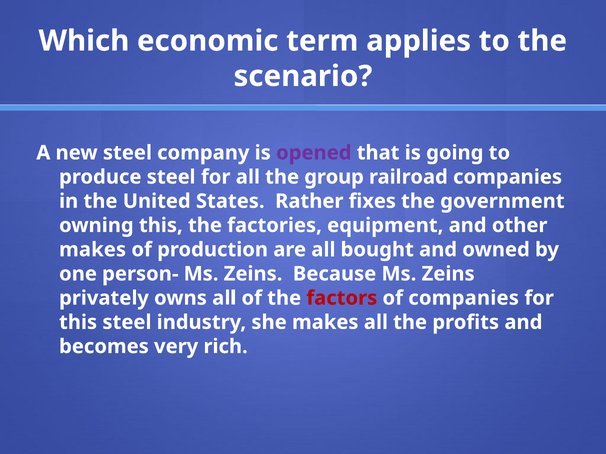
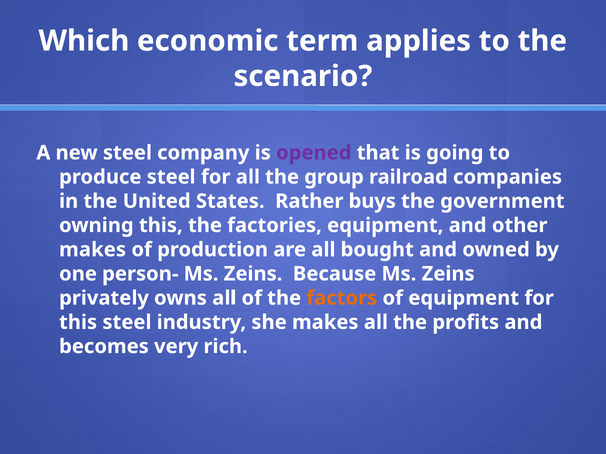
fixes: fixes -> buys (372, 201)
factors colour: red -> orange (342, 298)
of companies: companies -> equipment (464, 298)
